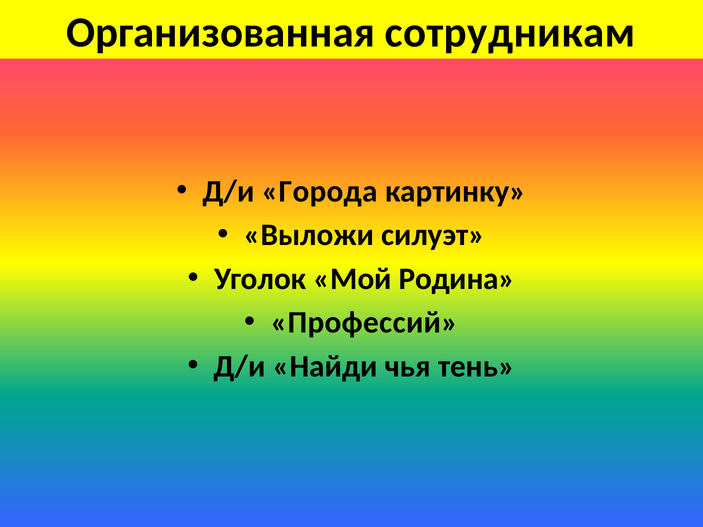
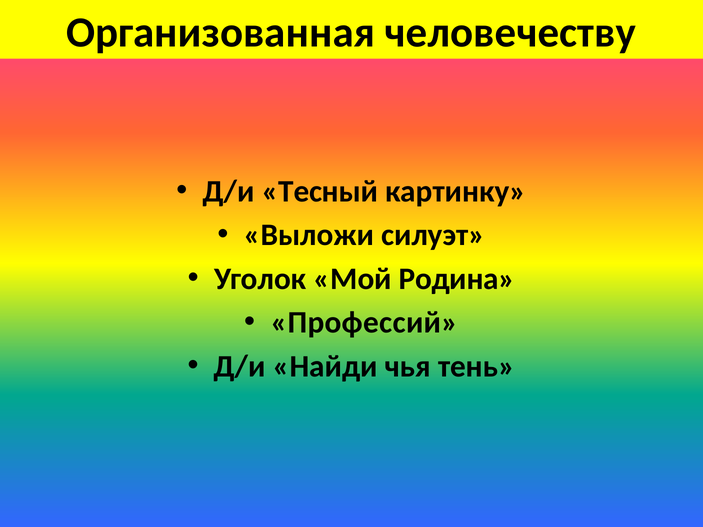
сотрудникам: сотрудникам -> человечеству (510, 32)
Города: Города -> Тесный (320, 191)
